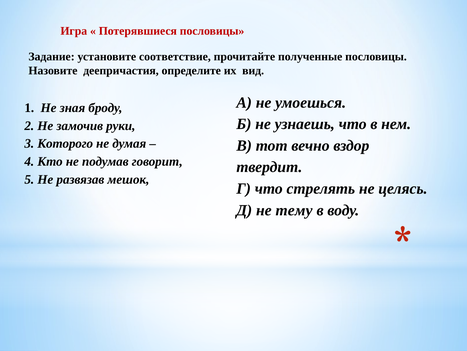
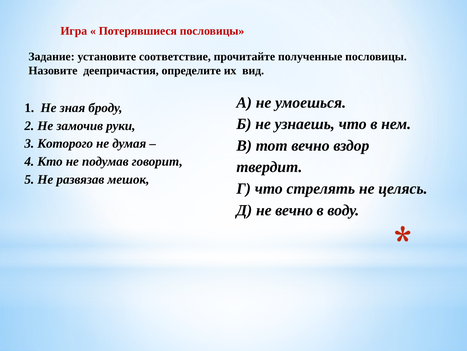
не тему: тему -> вечно (294, 210)
